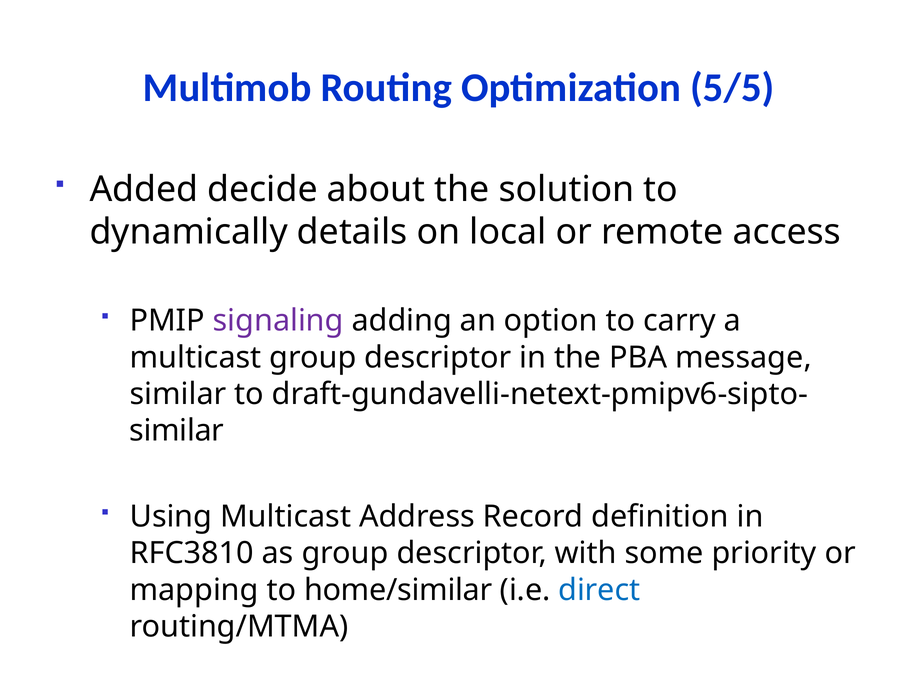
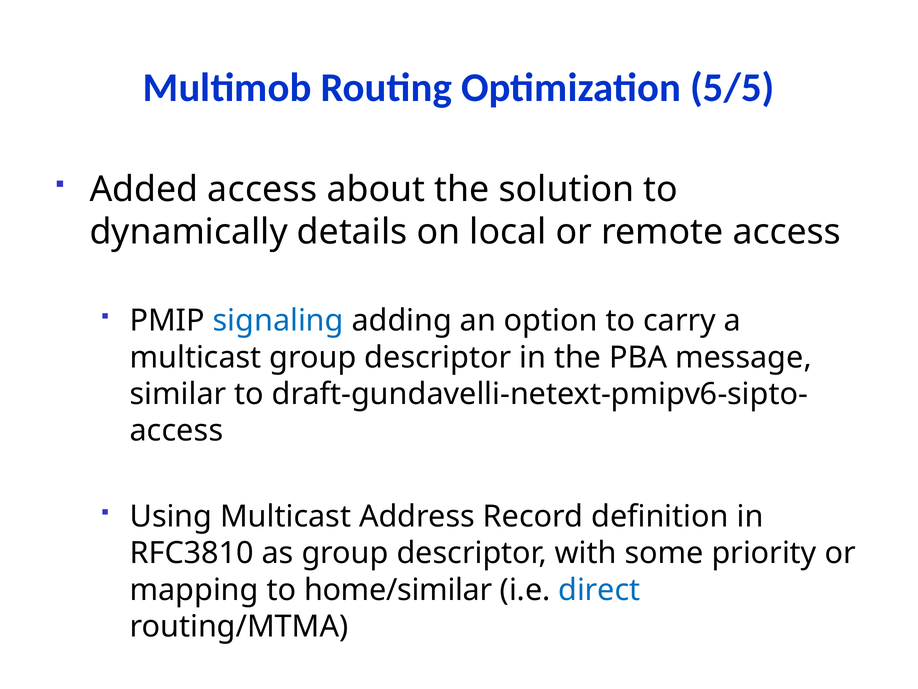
Added decide: decide -> access (262, 189)
signaling colour: purple -> blue (278, 320)
similar: similar -> access (176, 431)
